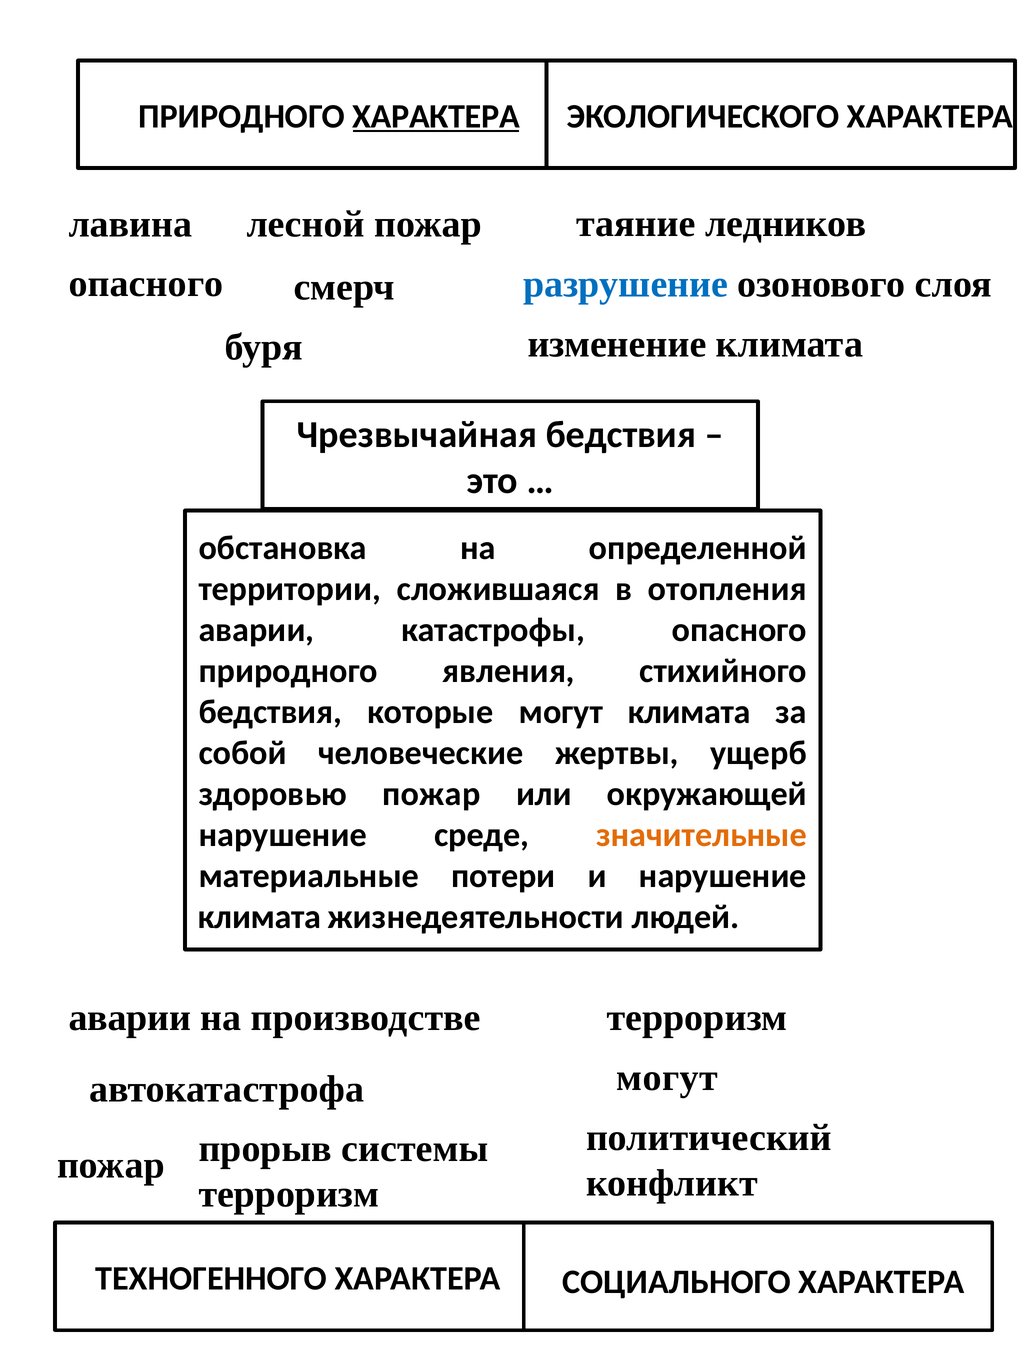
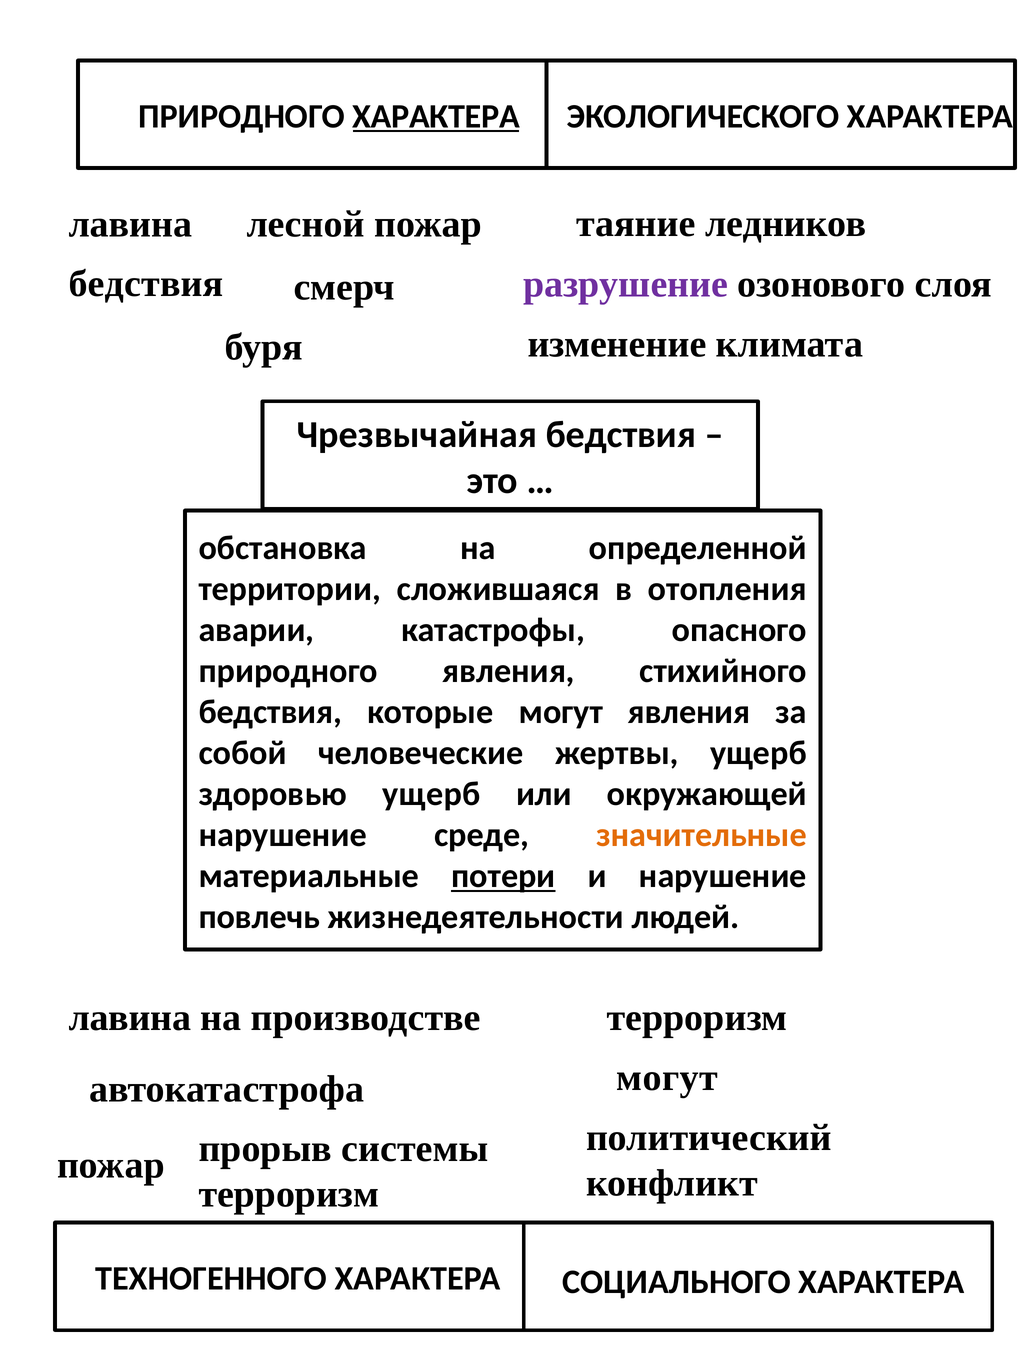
опасного: опасного -> бедствия (146, 284)
разрушение colour: blue -> purple (625, 284)
могут климата: климата -> явления (689, 712)
здоровью пожар: пожар -> ущерб (431, 794)
потери underline: none -> present (503, 876)
климата: климата -> повлечь (259, 917)
аварии: аварии -> лавина (130, 1018)
